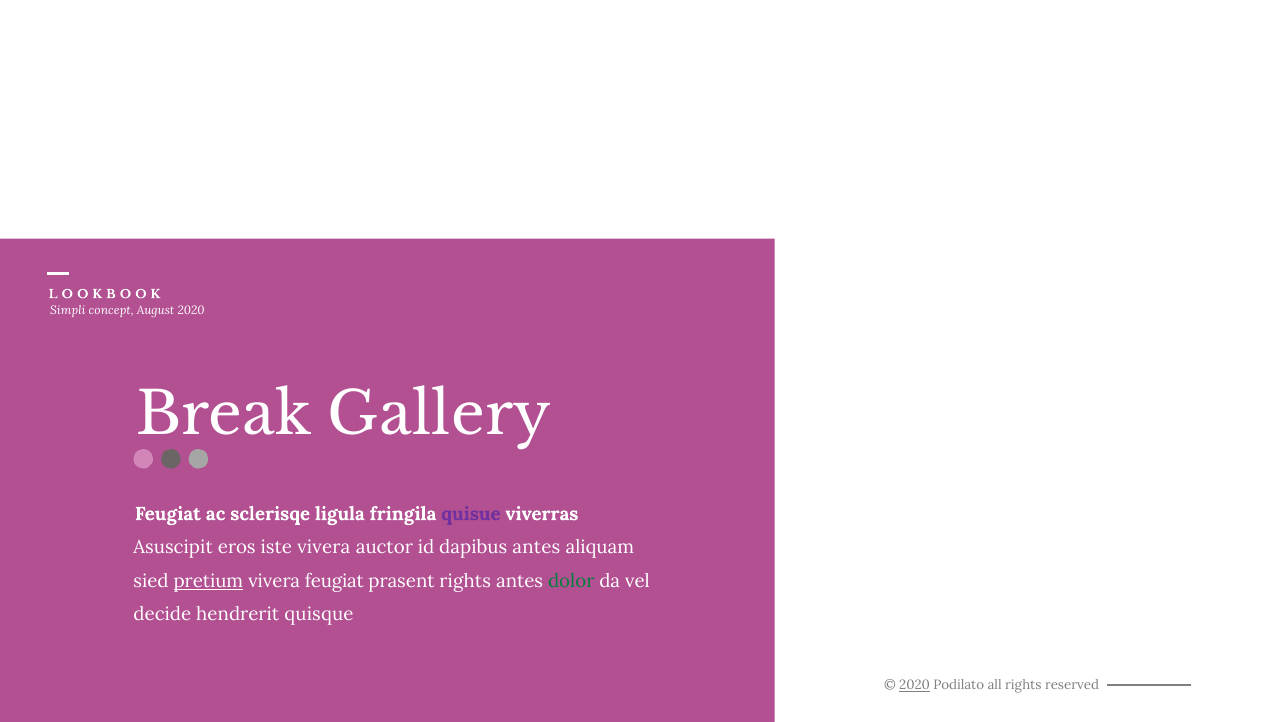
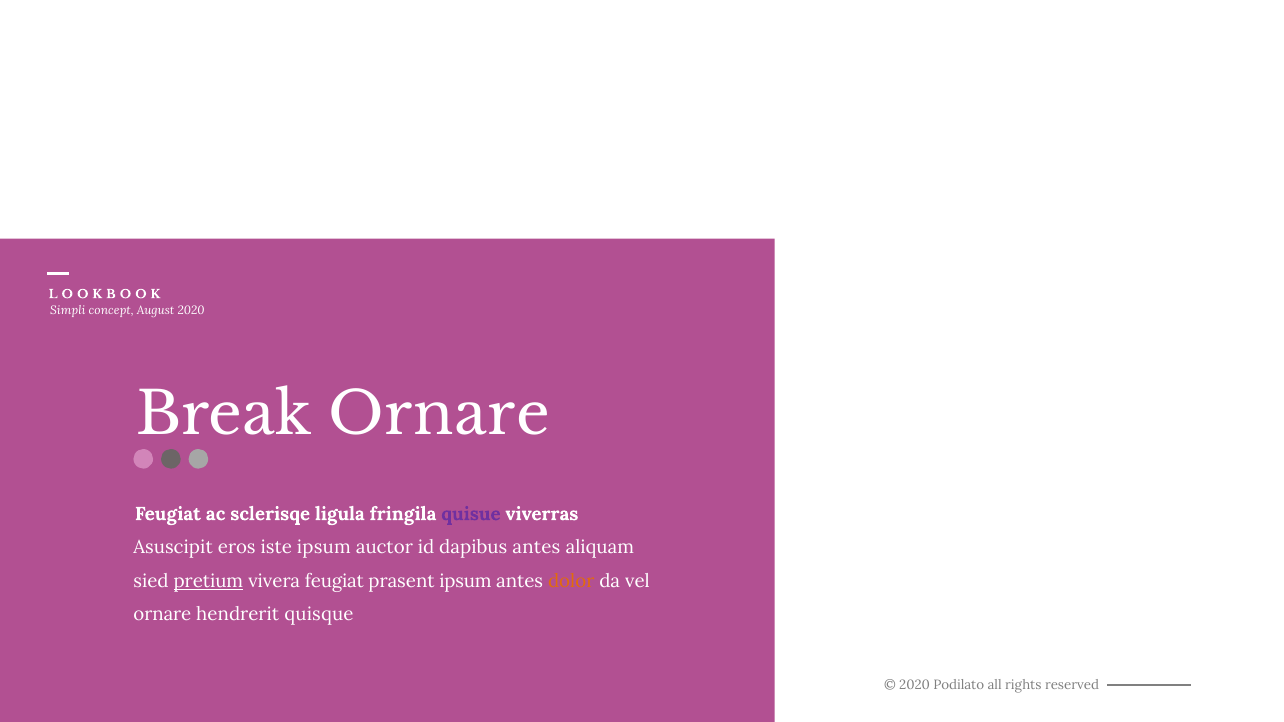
Break Gallery: Gallery -> Ornare (439, 415)
iste vivera: vivera -> ipsum (324, 548)
prasent rights: rights -> ipsum (465, 581)
dolor colour: green -> orange (571, 581)
decide: decide -> ornare (162, 615)
2020 underline: present -> none (915, 686)
